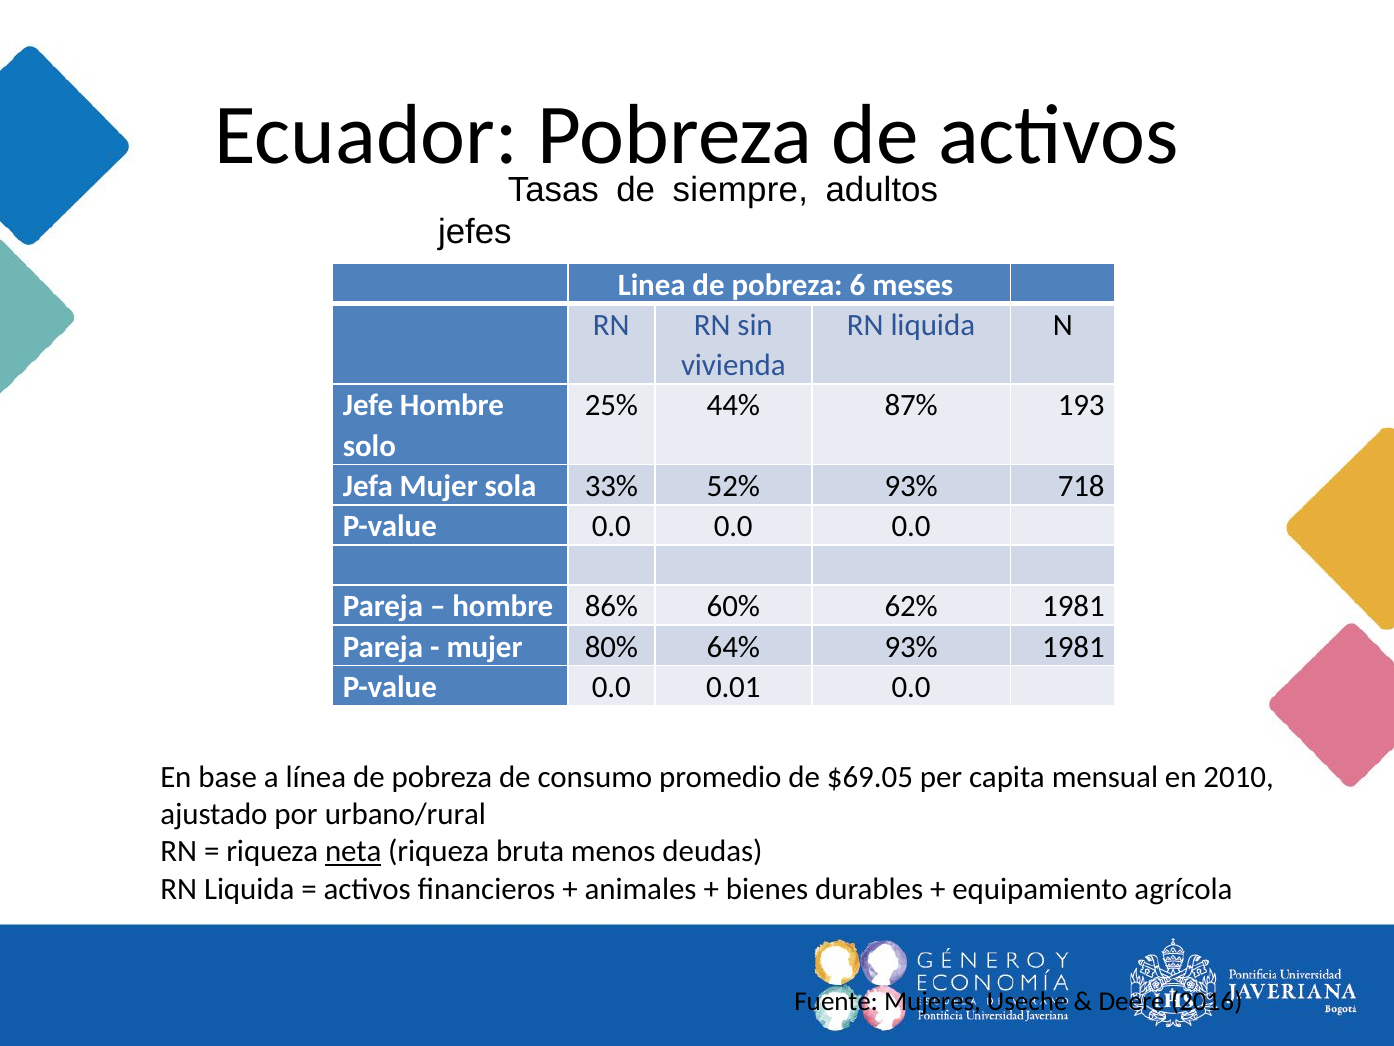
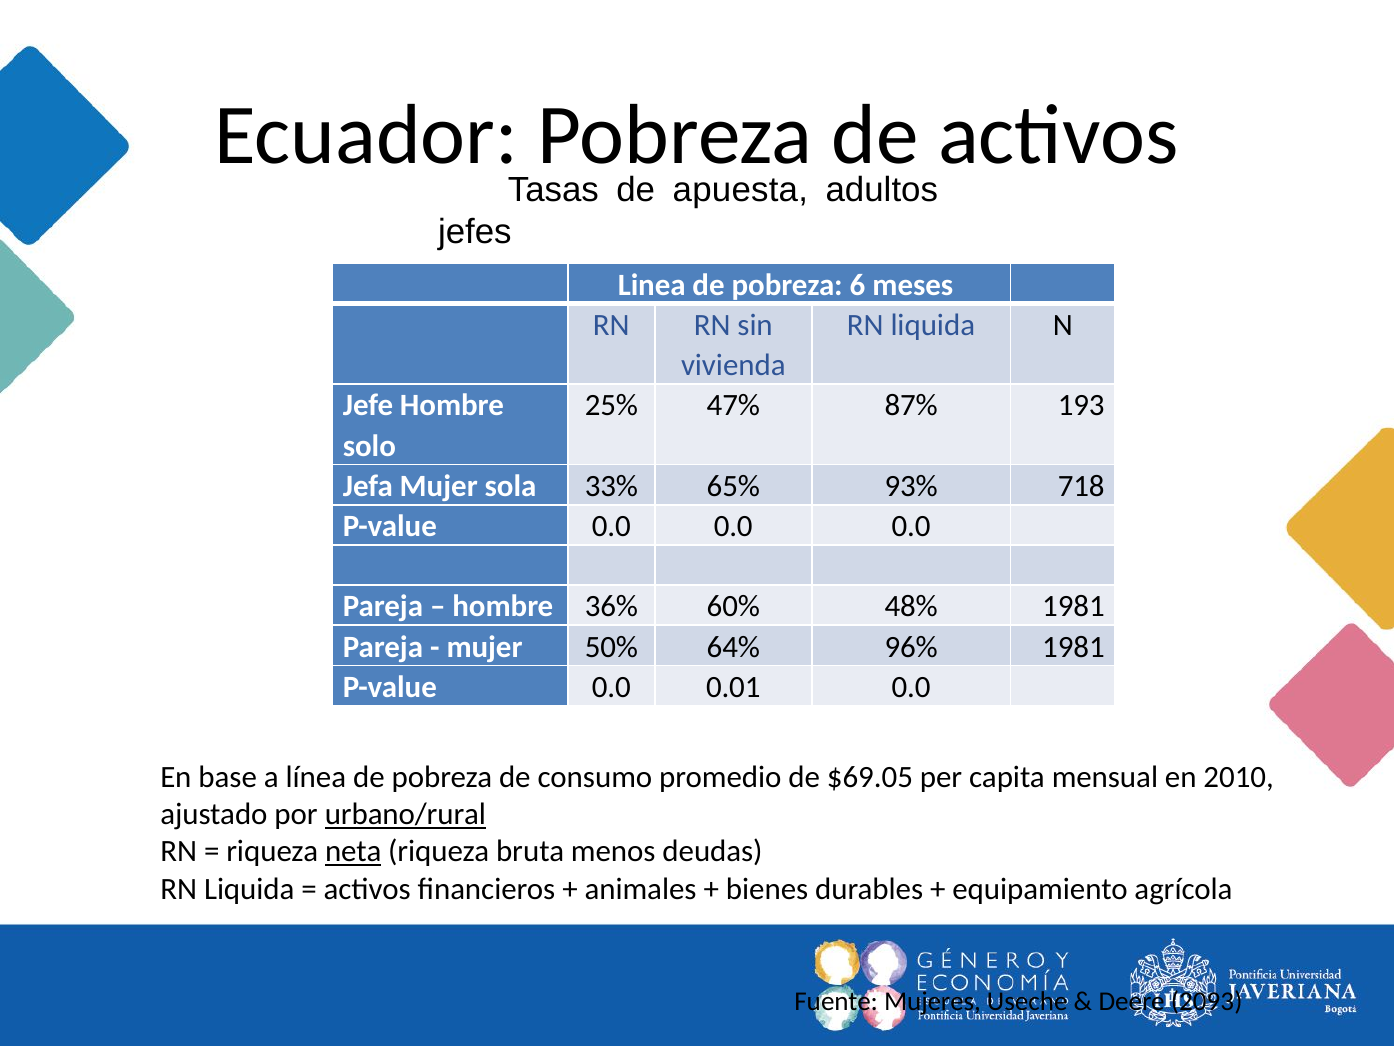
siempre: siempre -> apuesta (740, 190)
44%: 44% -> 47% (733, 406)
52%: 52% -> 65% (733, 486)
86%: 86% -> 36% (611, 606)
62%: 62% -> 48% (911, 606)
80%: 80% -> 50% (611, 647)
64% 93%: 93% -> 96% (911, 647)
urbano/rural underline: none -> present (405, 814)
2016: 2016 -> 2093 (1207, 1001)
